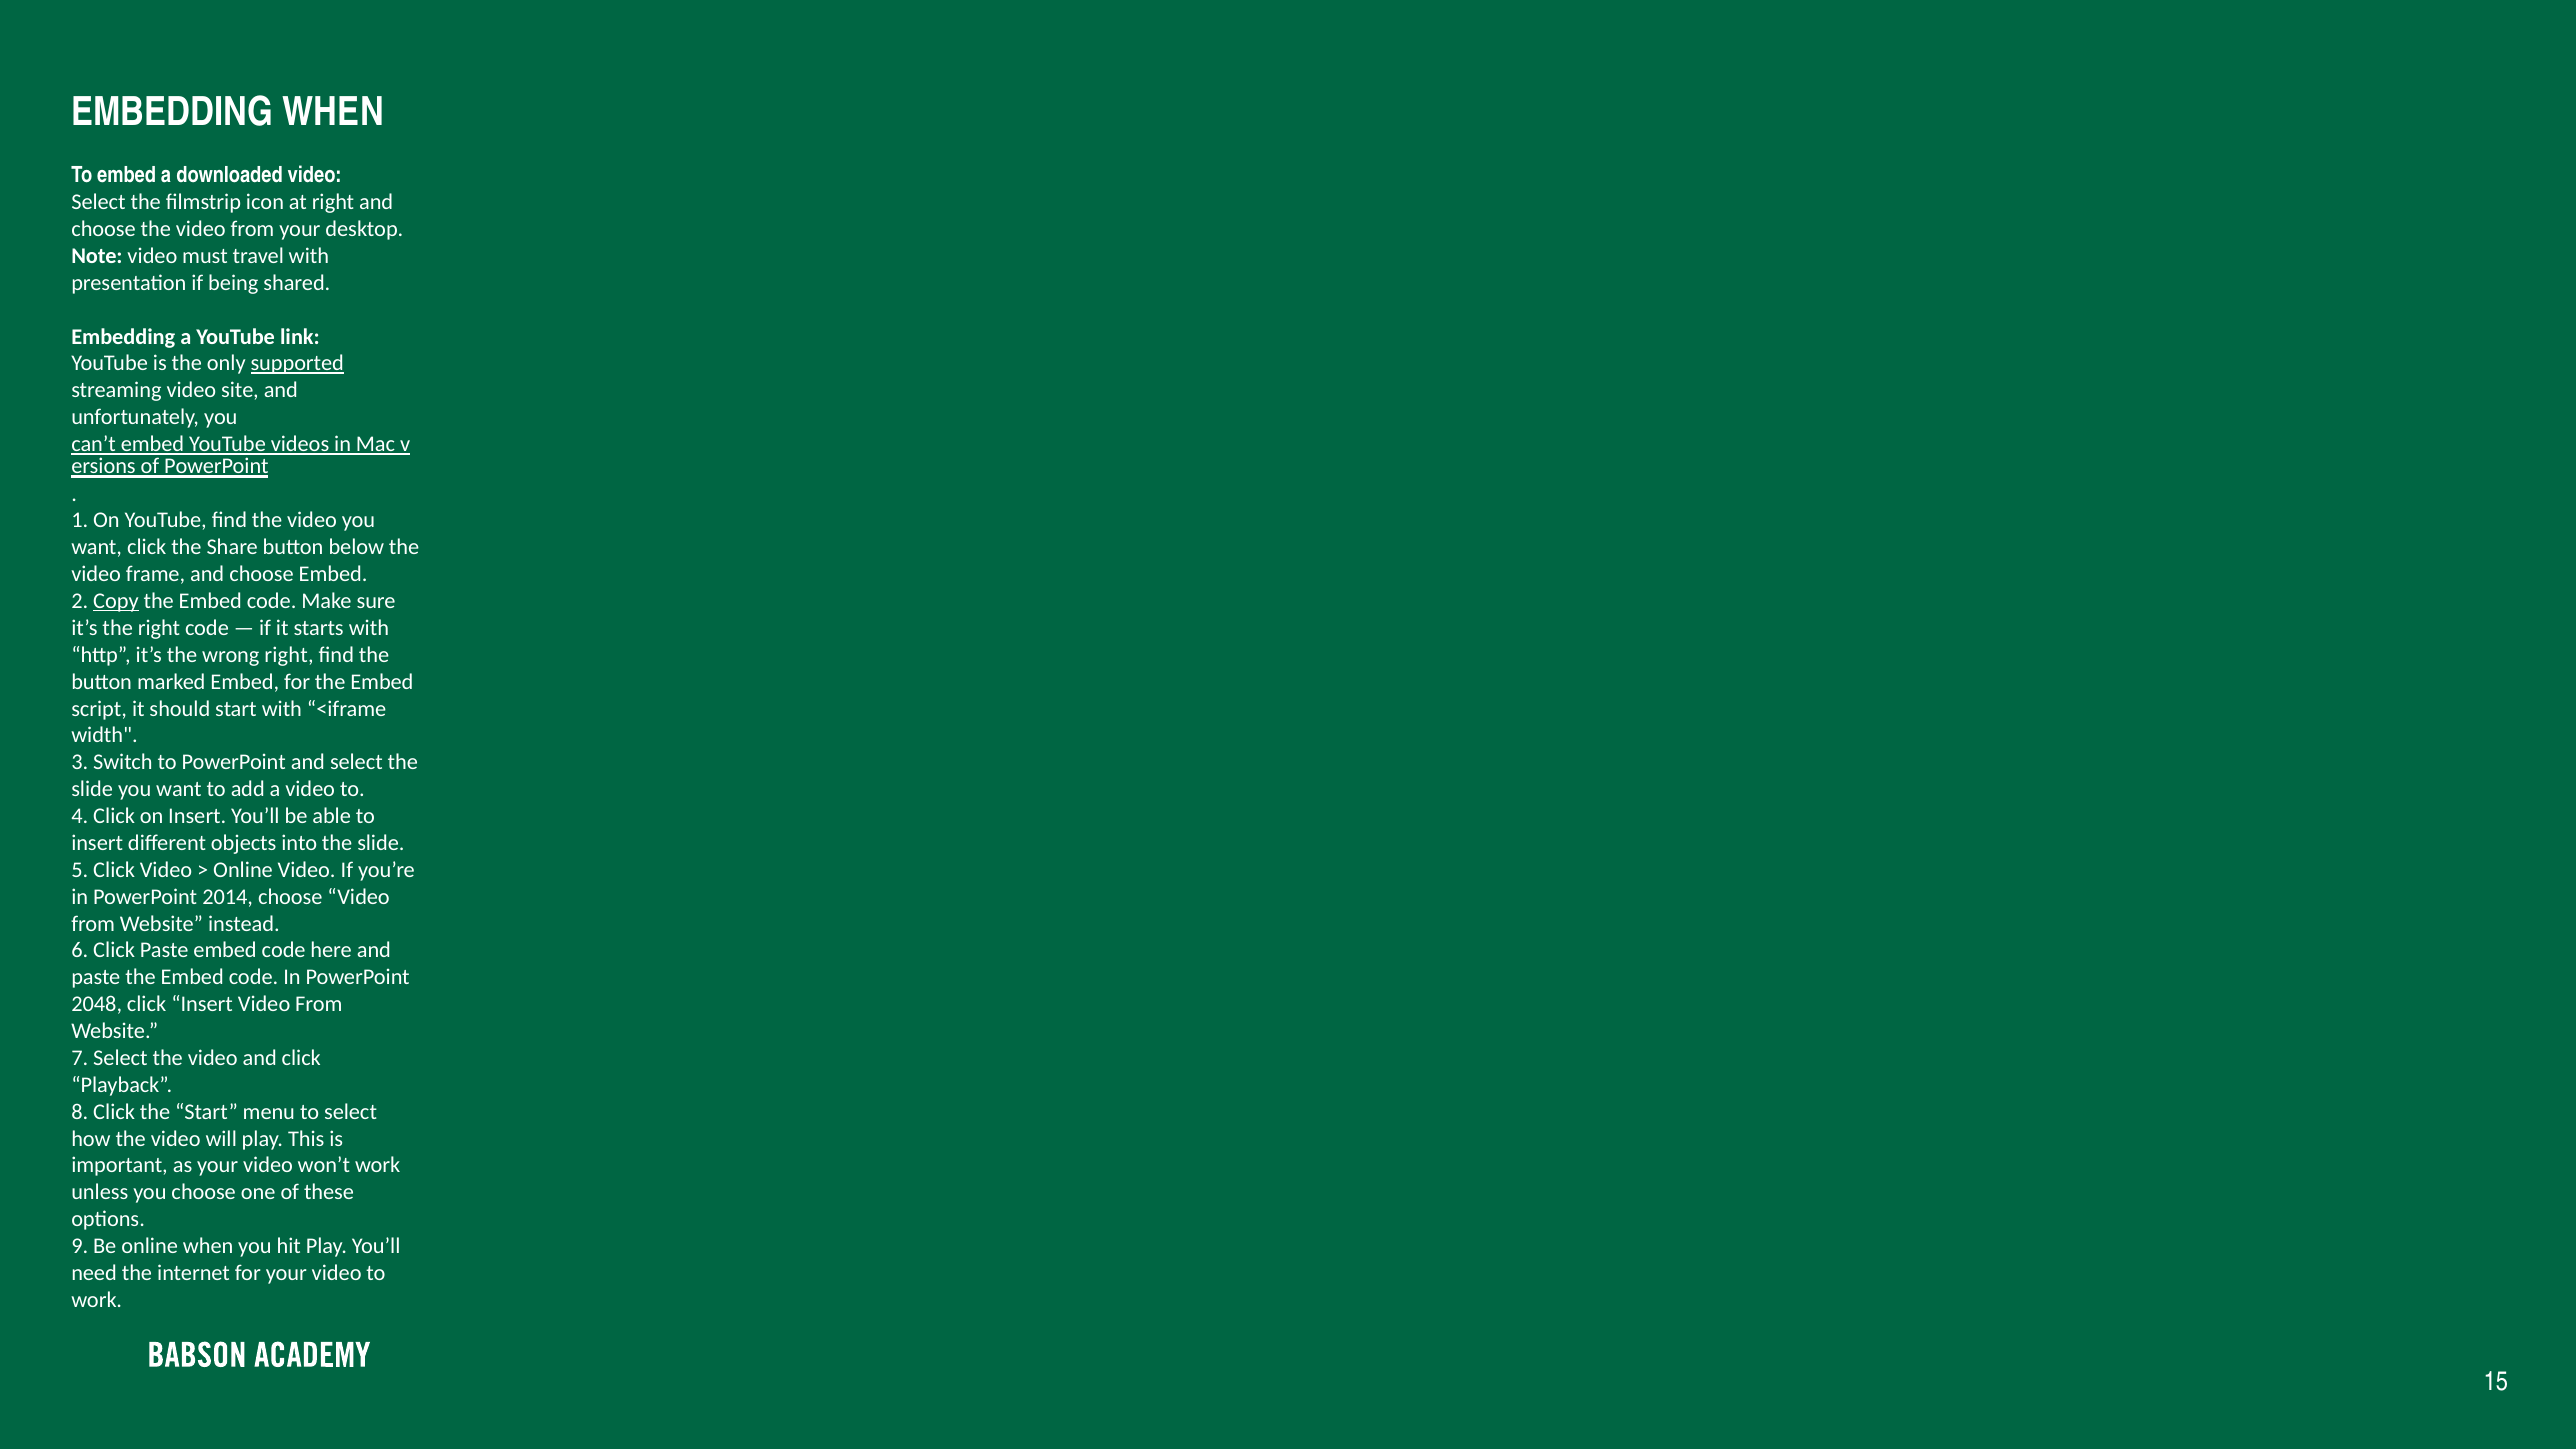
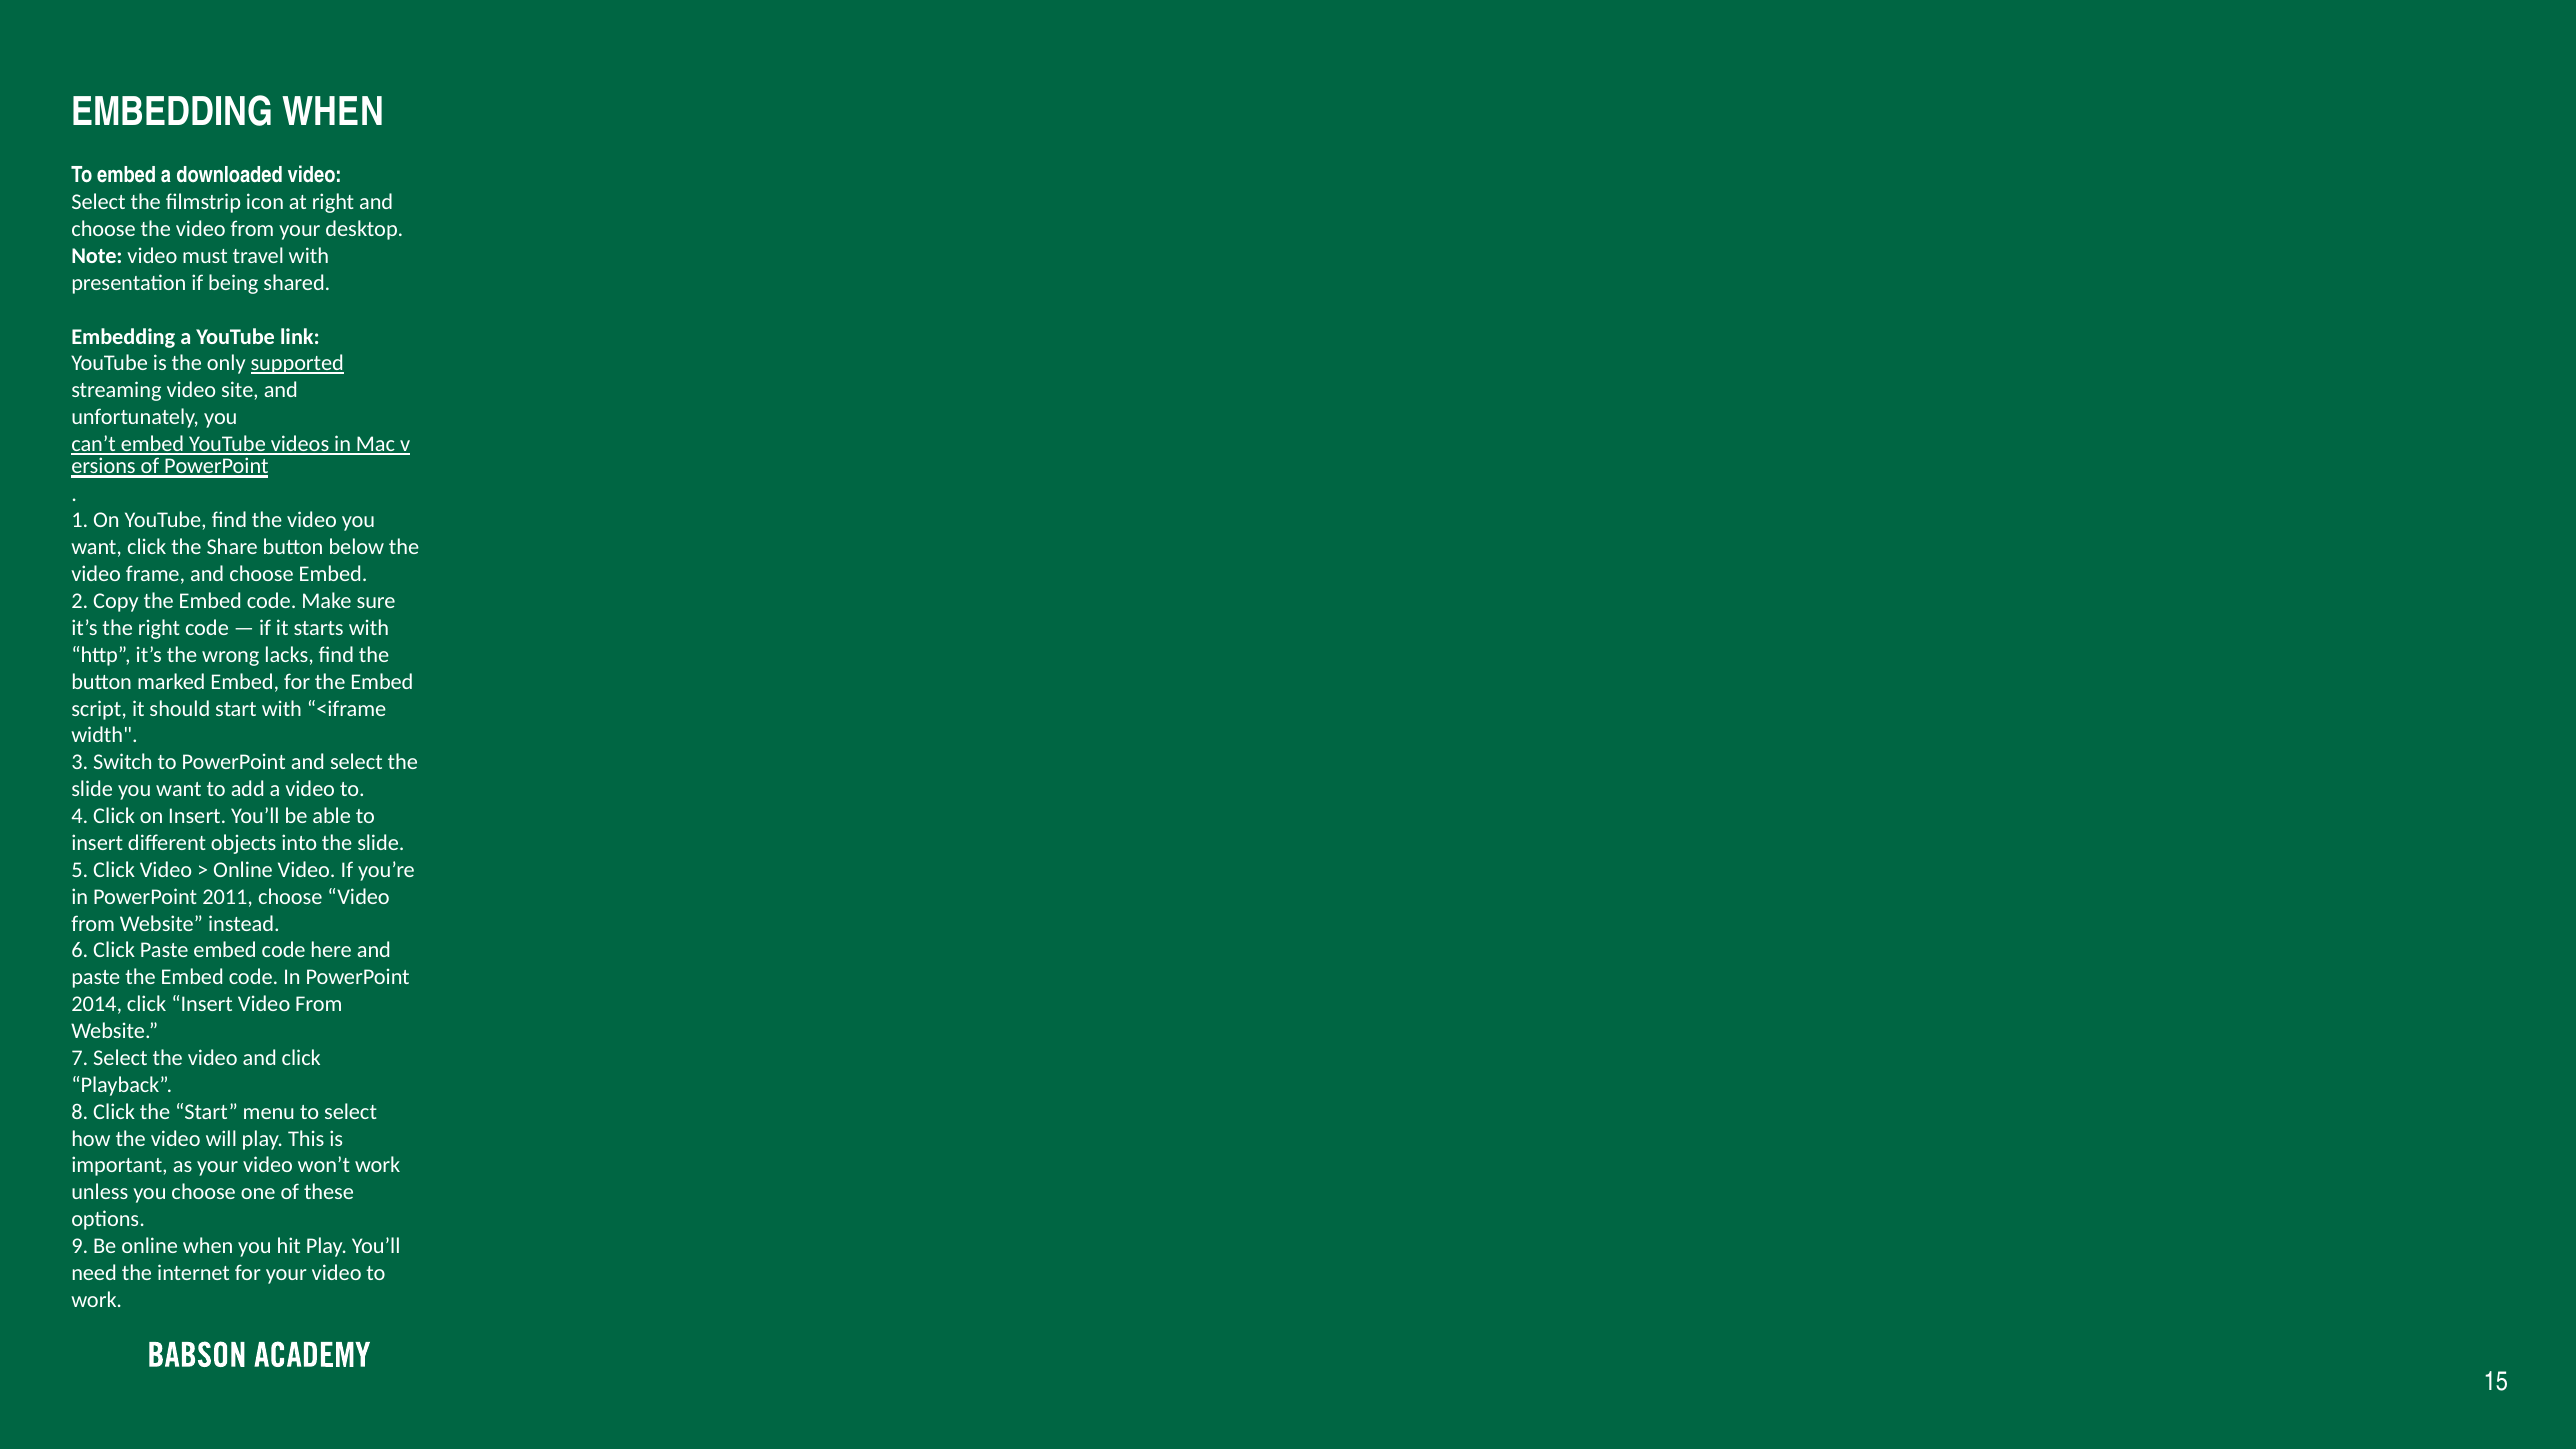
Copy underline: present -> none (116, 601)
wrong right: right -> lacks (289, 655)
2014: 2014 -> 2011 (228, 897)
2048: 2048 -> 2014 (97, 1004)
